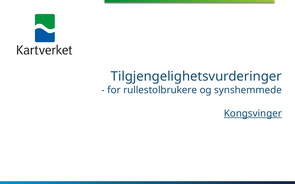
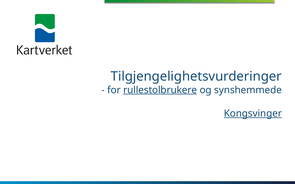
rullestolbrukere underline: none -> present (160, 90)
